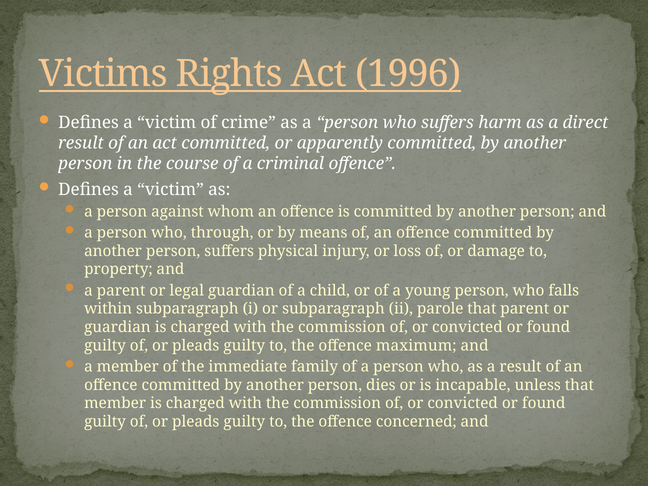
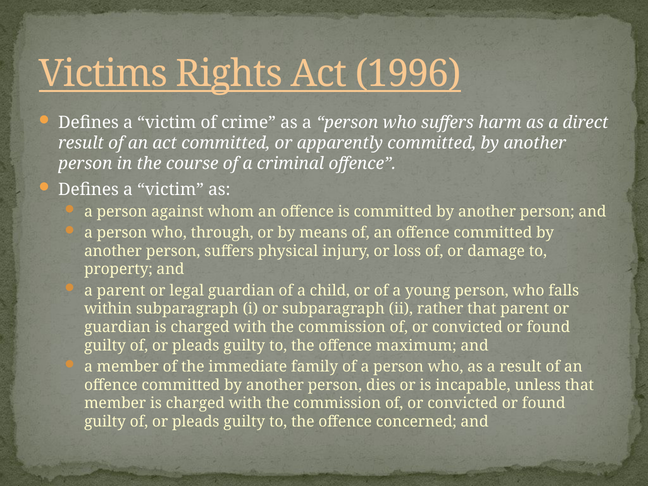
parole: parole -> rather (440, 309)
